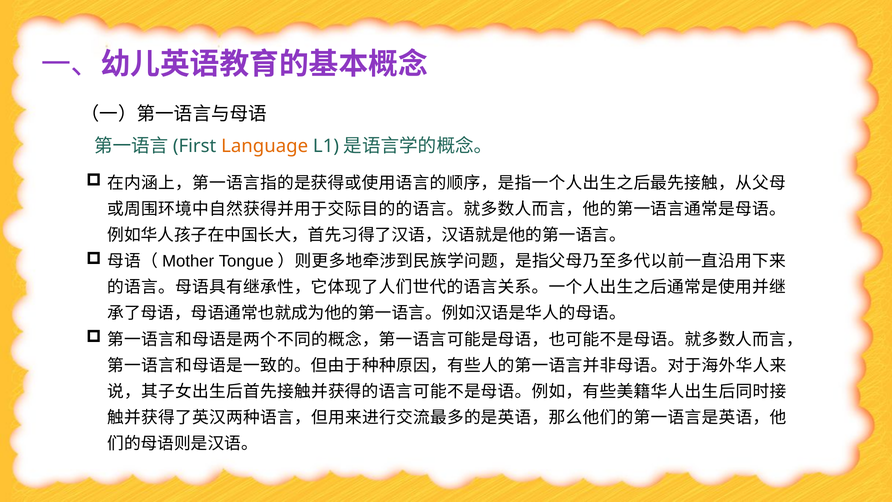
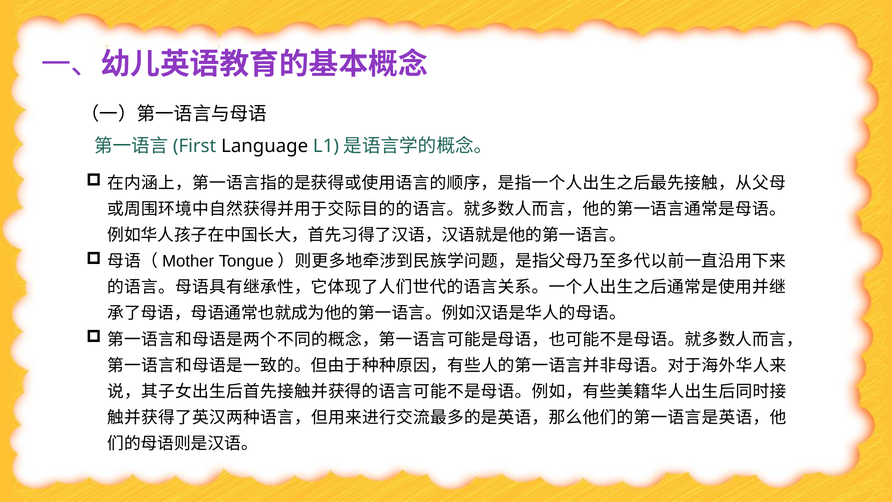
Language colour: orange -> black (265, 146)
